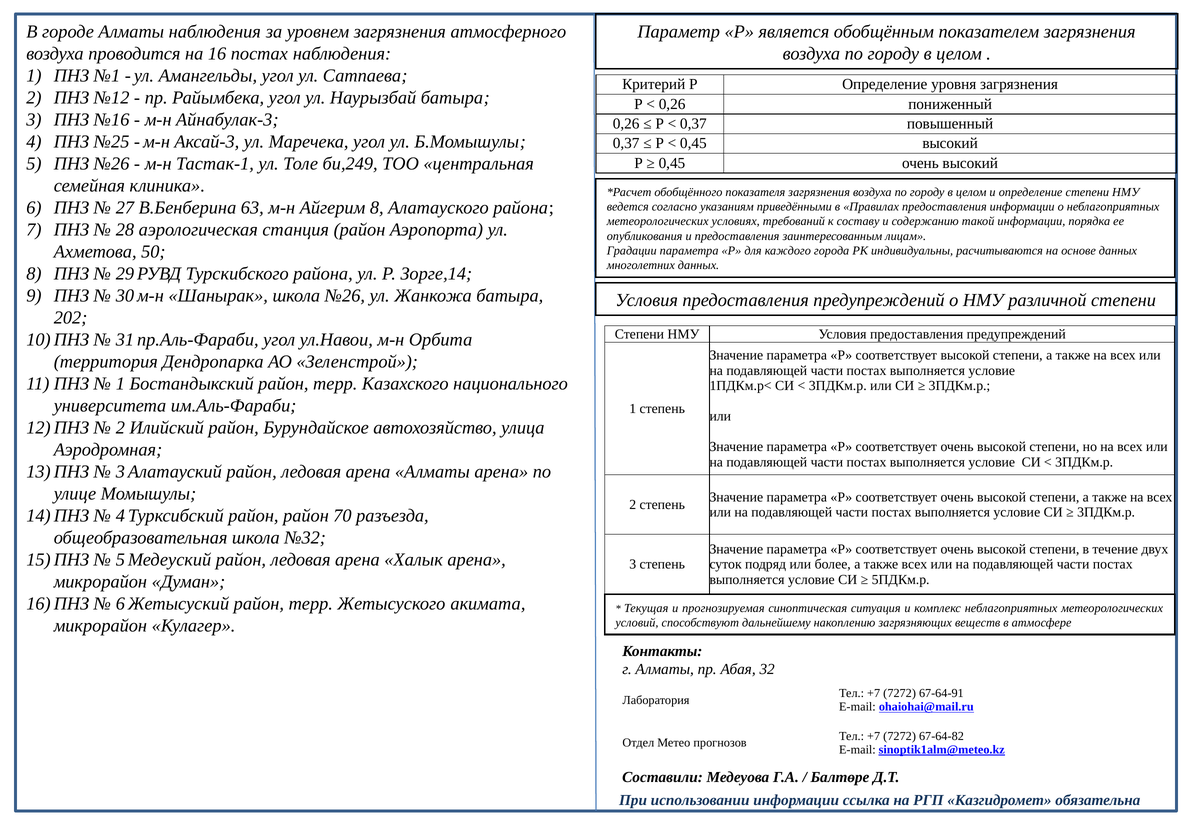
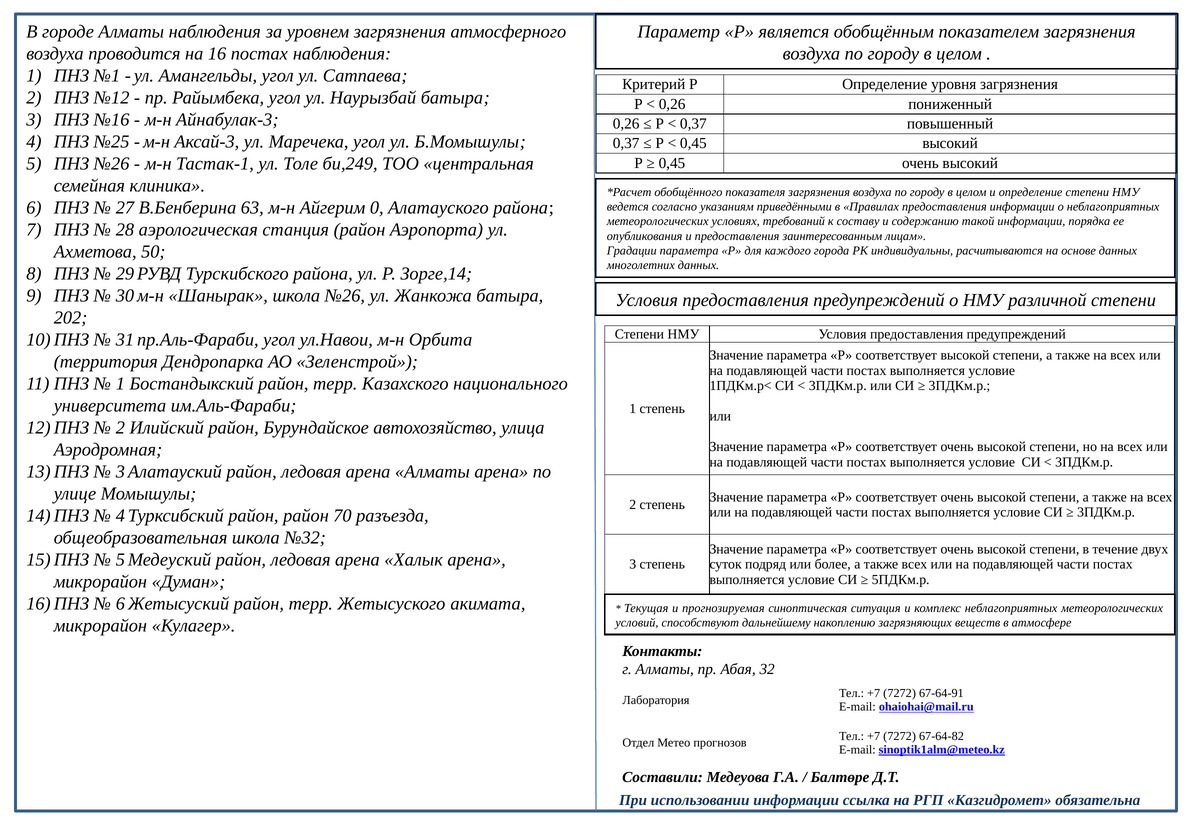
Айгерим 8: 8 -> 0 (377, 208)
